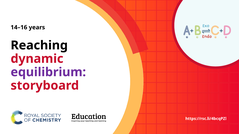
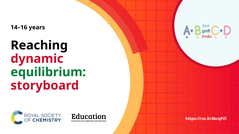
equilibrium colour: purple -> green (48, 72)
